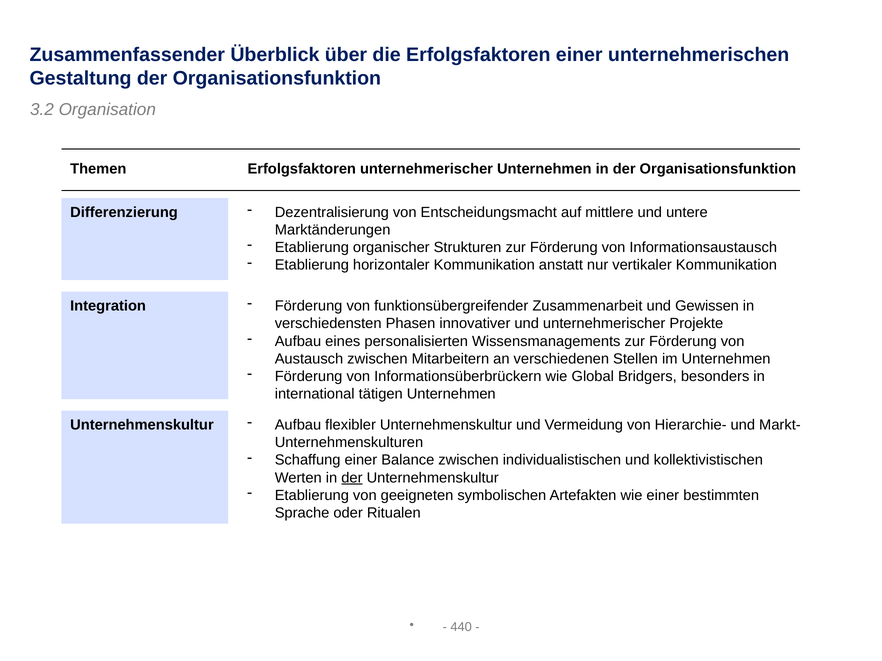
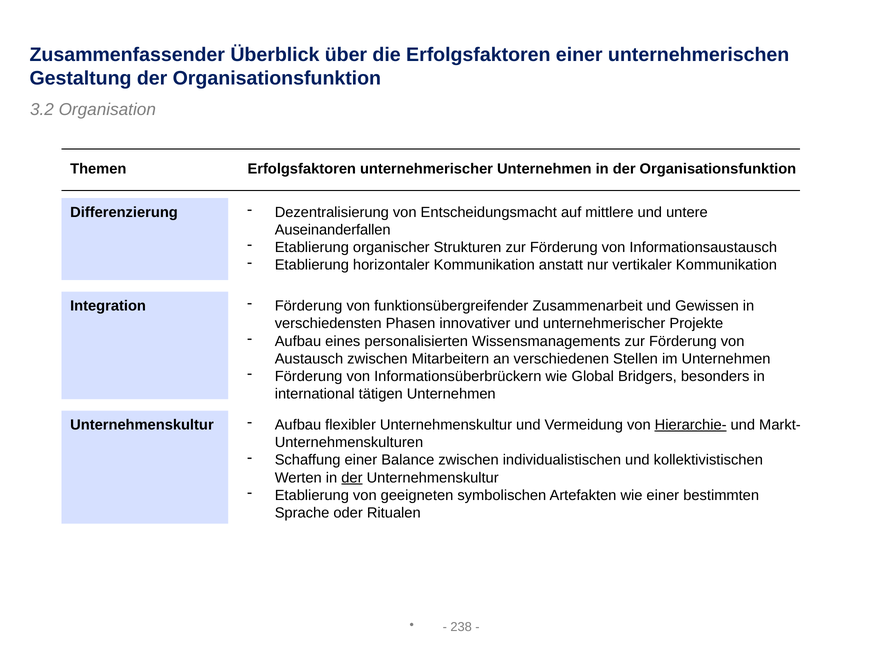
Marktänderungen: Marktänderungen -> Auseinanderfallen (333, 230)
Hierarchie- underline: none -> present (691, 425)
440: 440 -> 238 (461, 628)
